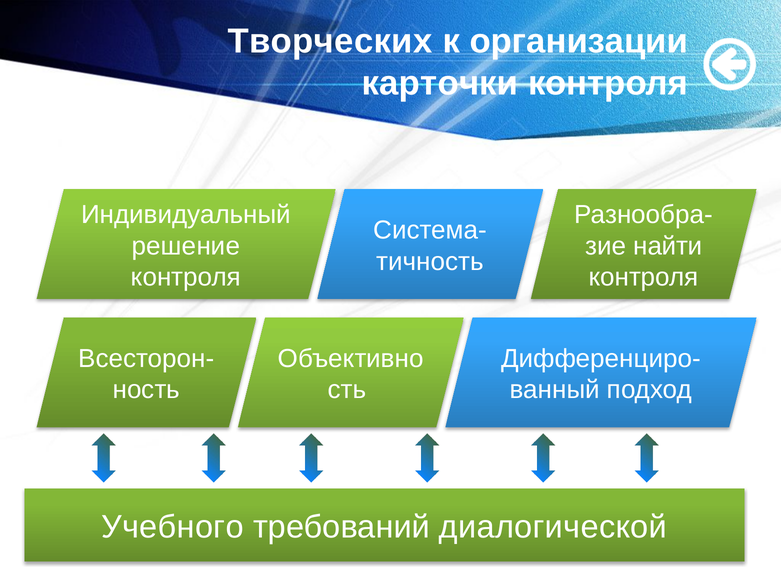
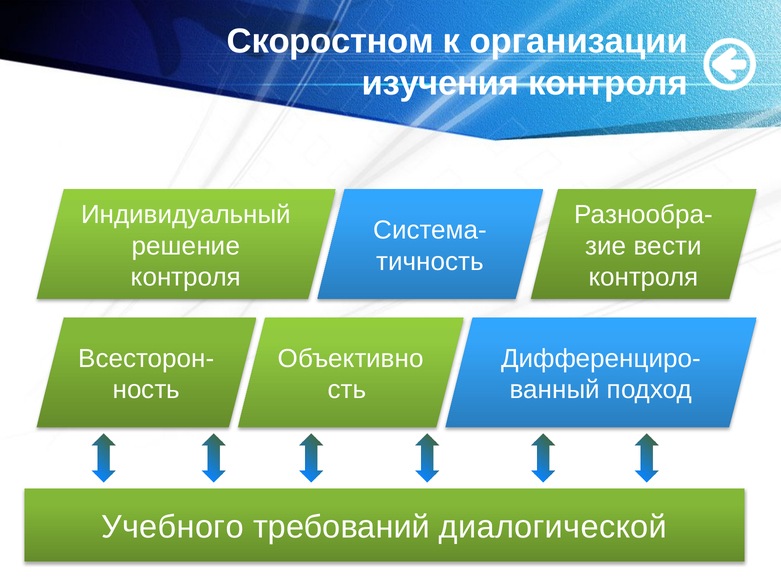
Творческих: Творческих -> Скоростном (330, 41)
карточки: карточки -> изучения (440, 83)
найти: найти -> вести (668, 246)
